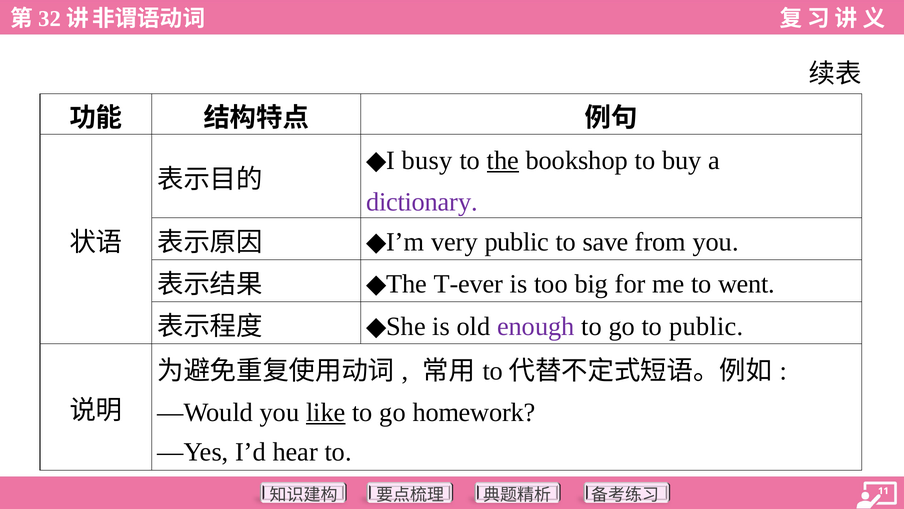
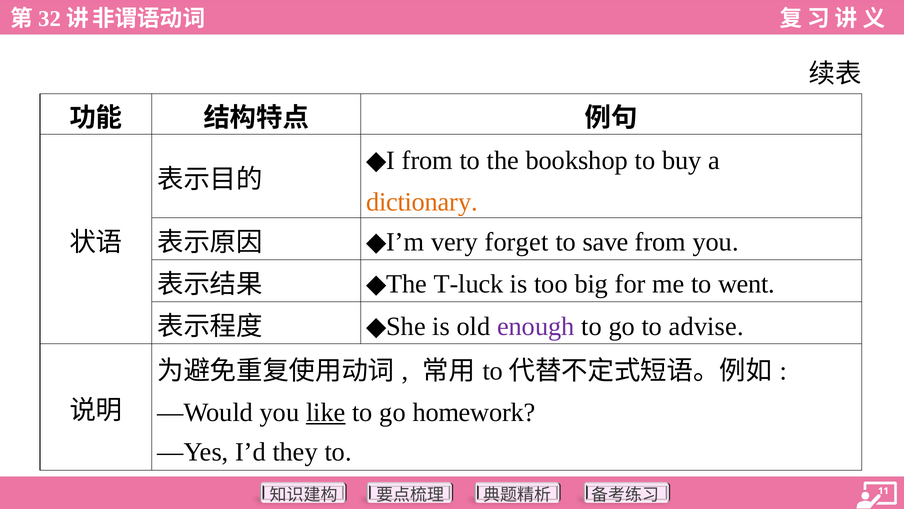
◆I busy: busy -> from (427, 160)
the underline: present -> none (503, 160)
dictionary colour: purple -> orange (422, 202)
very public: public -> forget (517, 242)
T-ever: T-ever -> T-luck (469, 284)
to public: public -> advise (706, 326)
hear: hear -> they (295, 451)
